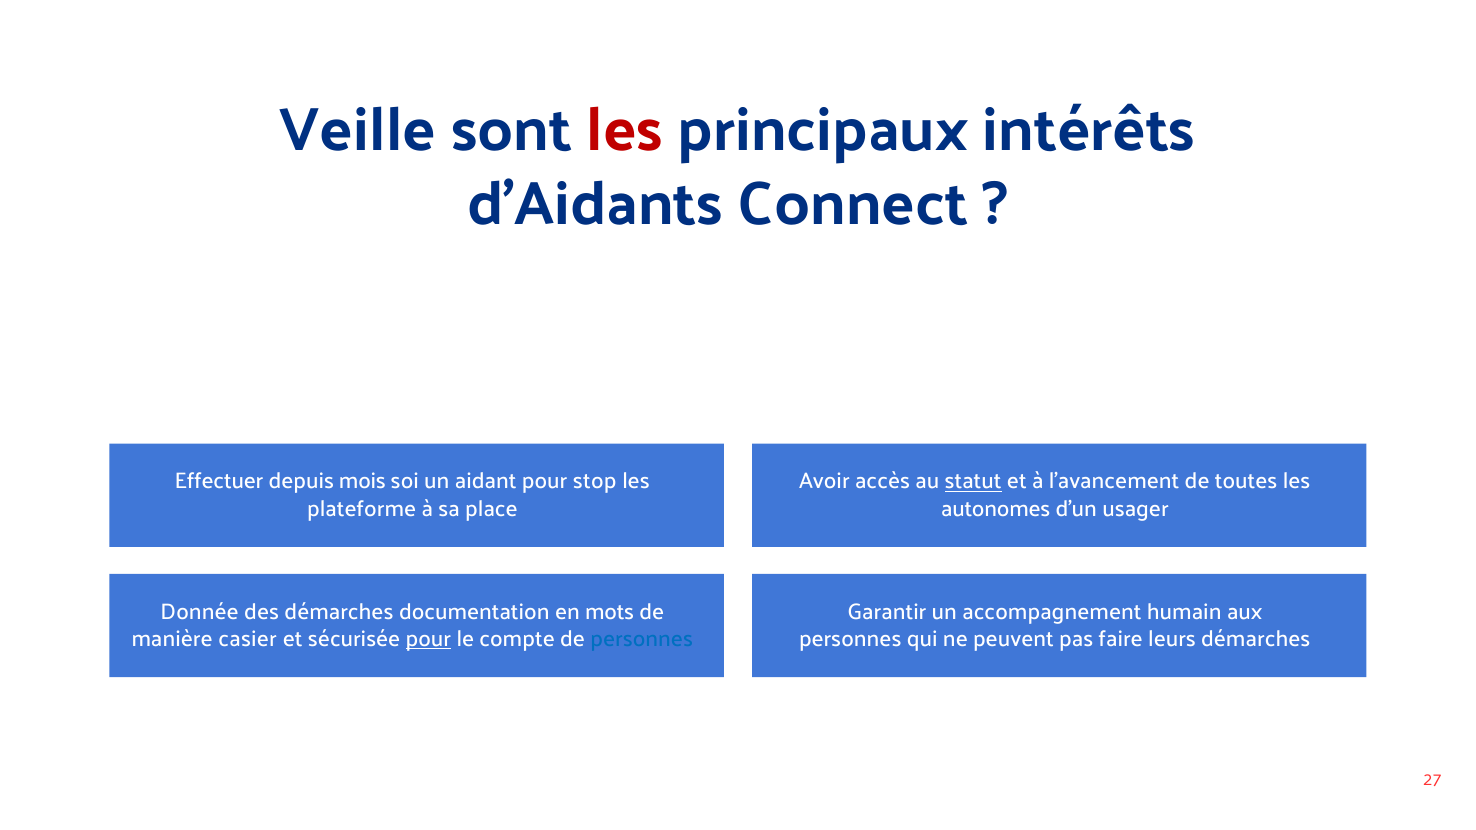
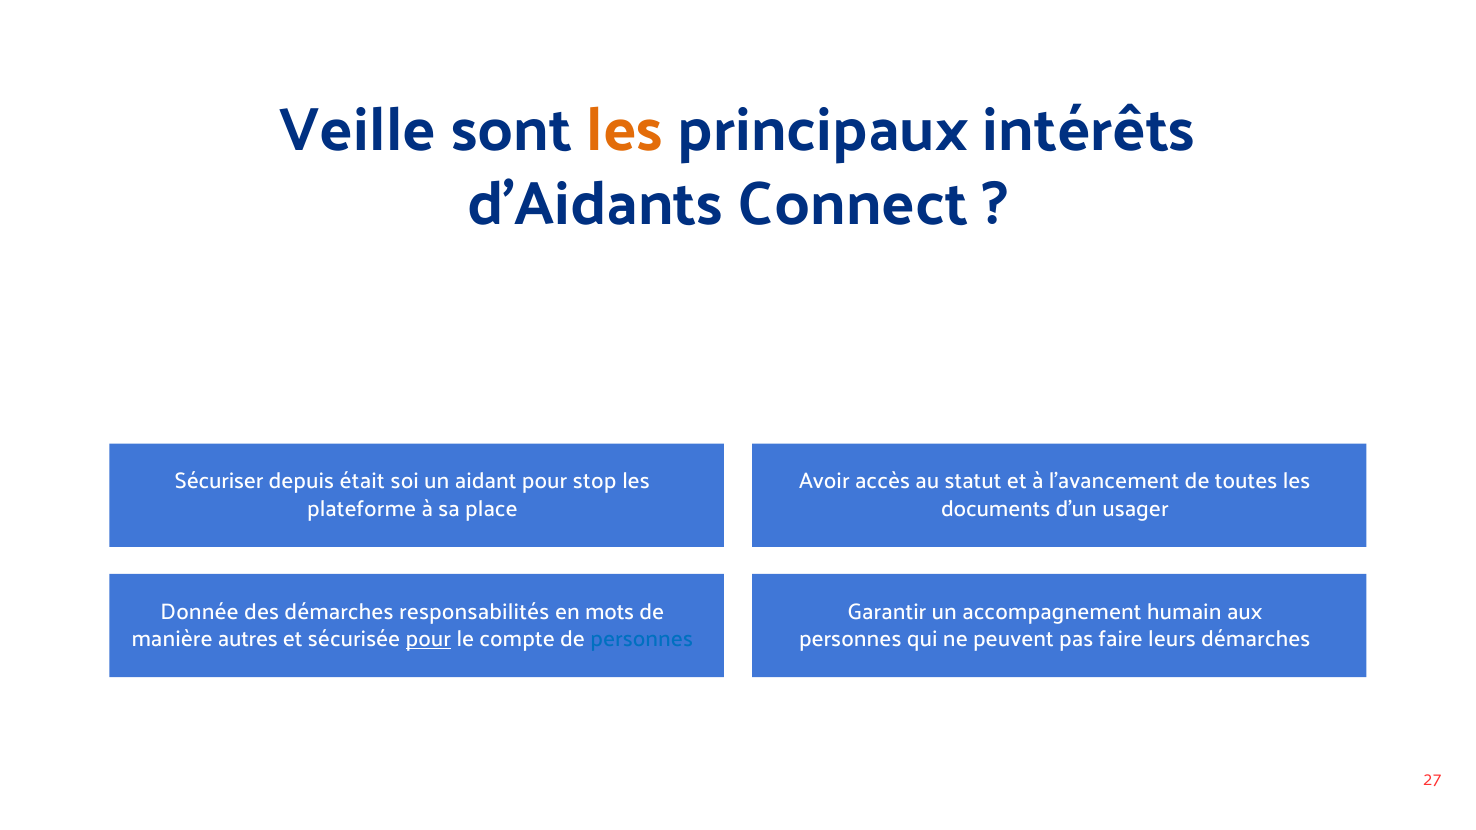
les colour: red -> orange (625, 131)
Effectuer: Effectuer -> Sécuriser (219, 482)
mois: mois -> était (362, 482)
statut underline: present -> none (973, 482)
autonomes: autonomes -> documents (996, 509)
documentation: documentation -> responsabilités (474, 612)
casier: casier -> autres (248, 639)
